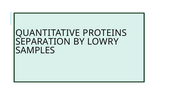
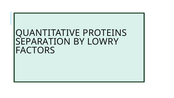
SAMPLES: SAMPLES -> FACTORS (35, 50)
